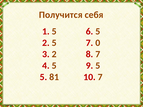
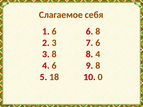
Получится: Получится -> Слагаемое (61, 15)
1 5: 5 -> 6 (54, 31)
5: 5 -> 8 (98, 31)
2 5: 5 -> 3 (54, 43)
7 0: 0 -> 6 (98, 43)
3 2: 2 -> 8 (54, 54)
7: 7 -> 4 (98, 54)
4 5: 5 -> 6 (54, 66)
9 5: 5 -> 8 (98, 66)
81: 81 -> 18 (54, 77)
10 7: 7 -> 0 (100, 77)
